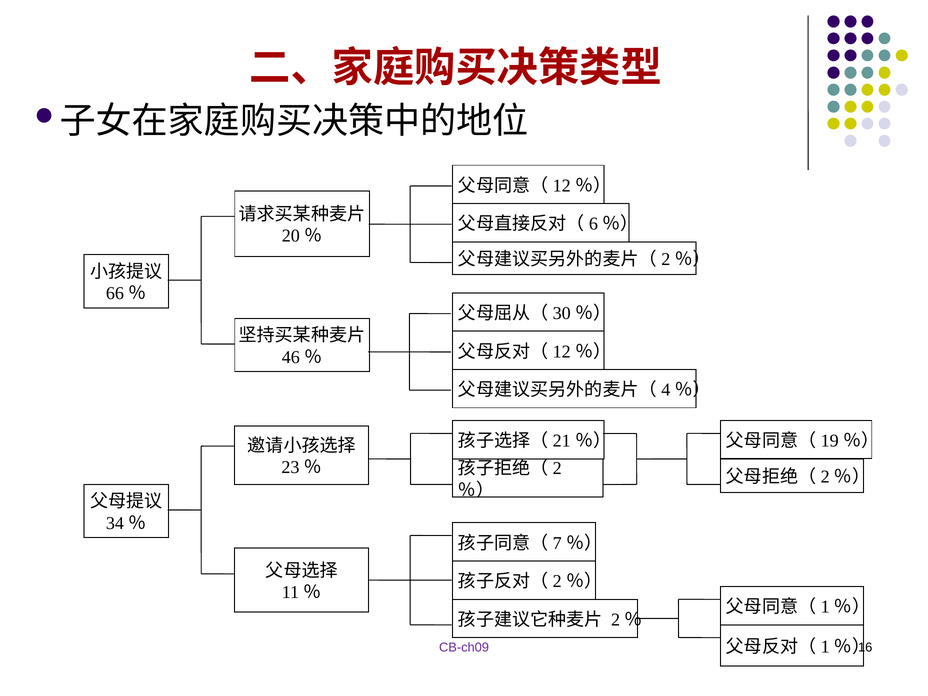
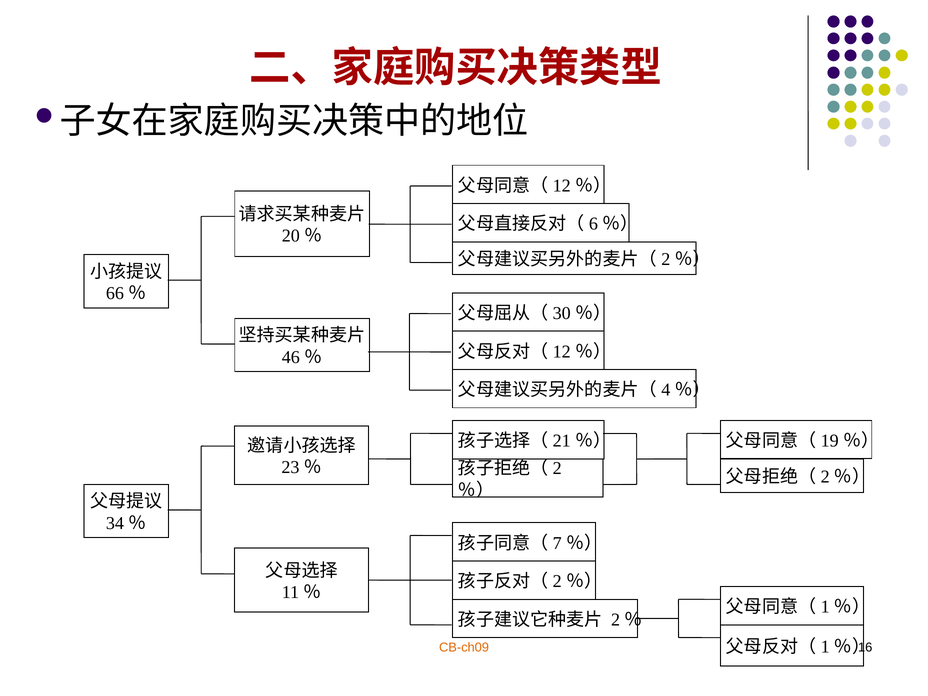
CB-ch09 colour: purple -> orange (464, 647)
